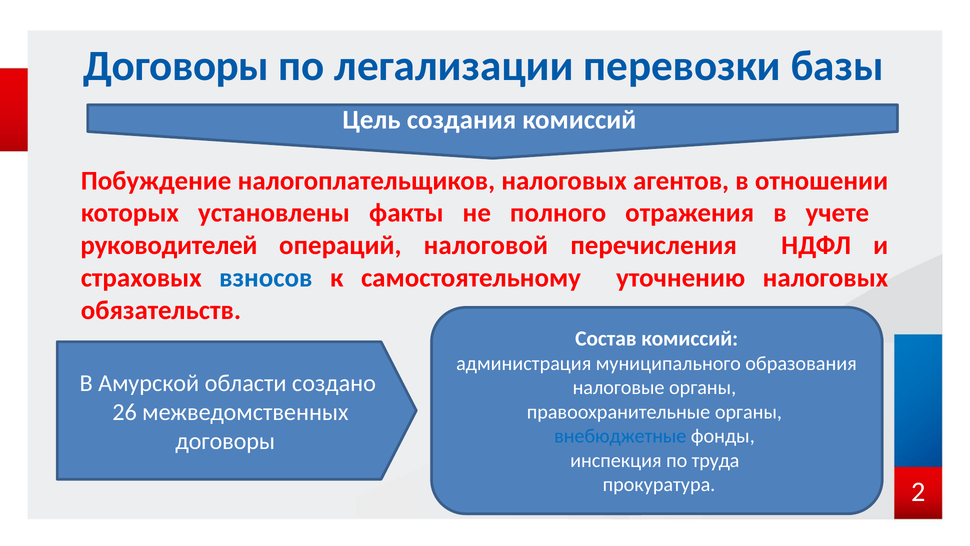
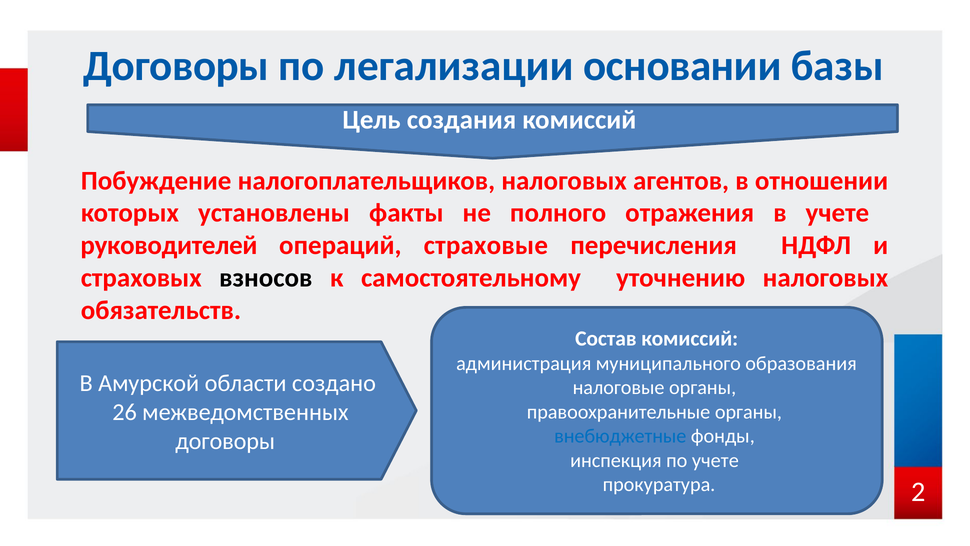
перевозки: перевозки -> основании (682, 66)
налоговой: налоговой -> страховые (486, 245)
взносов colour: blue -> black (266, 278)
по труда: труда -> учете (715, 460)
